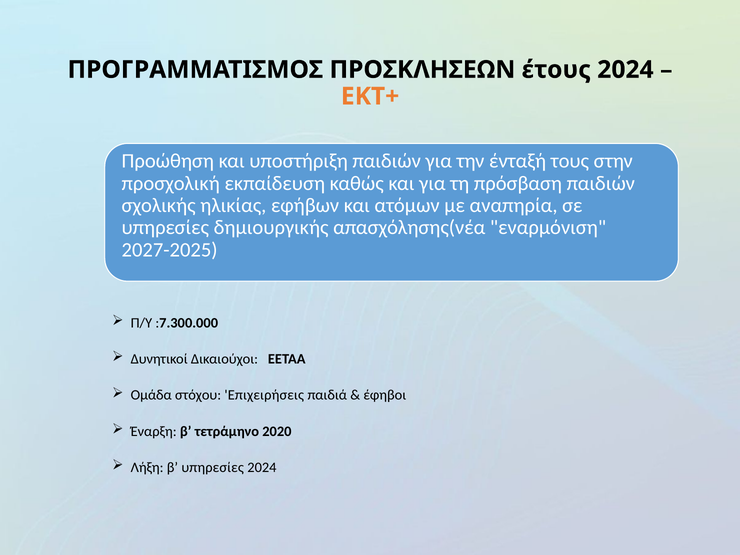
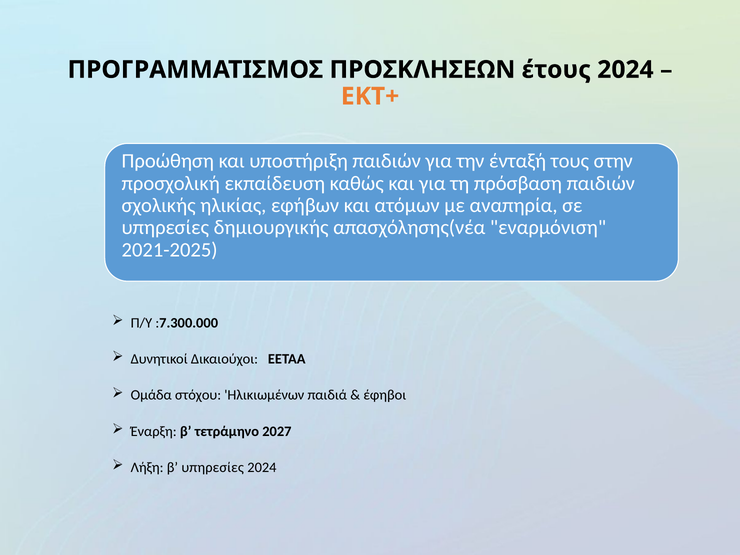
2027-2025: 2027-2025 -> 2021-2025 (170, 250)
Επιχειρήσεις: Επιχειρήσεις -> Ηλικιωμένων (264, 395)
2020: 2020 -> 2027 (277, 431)
